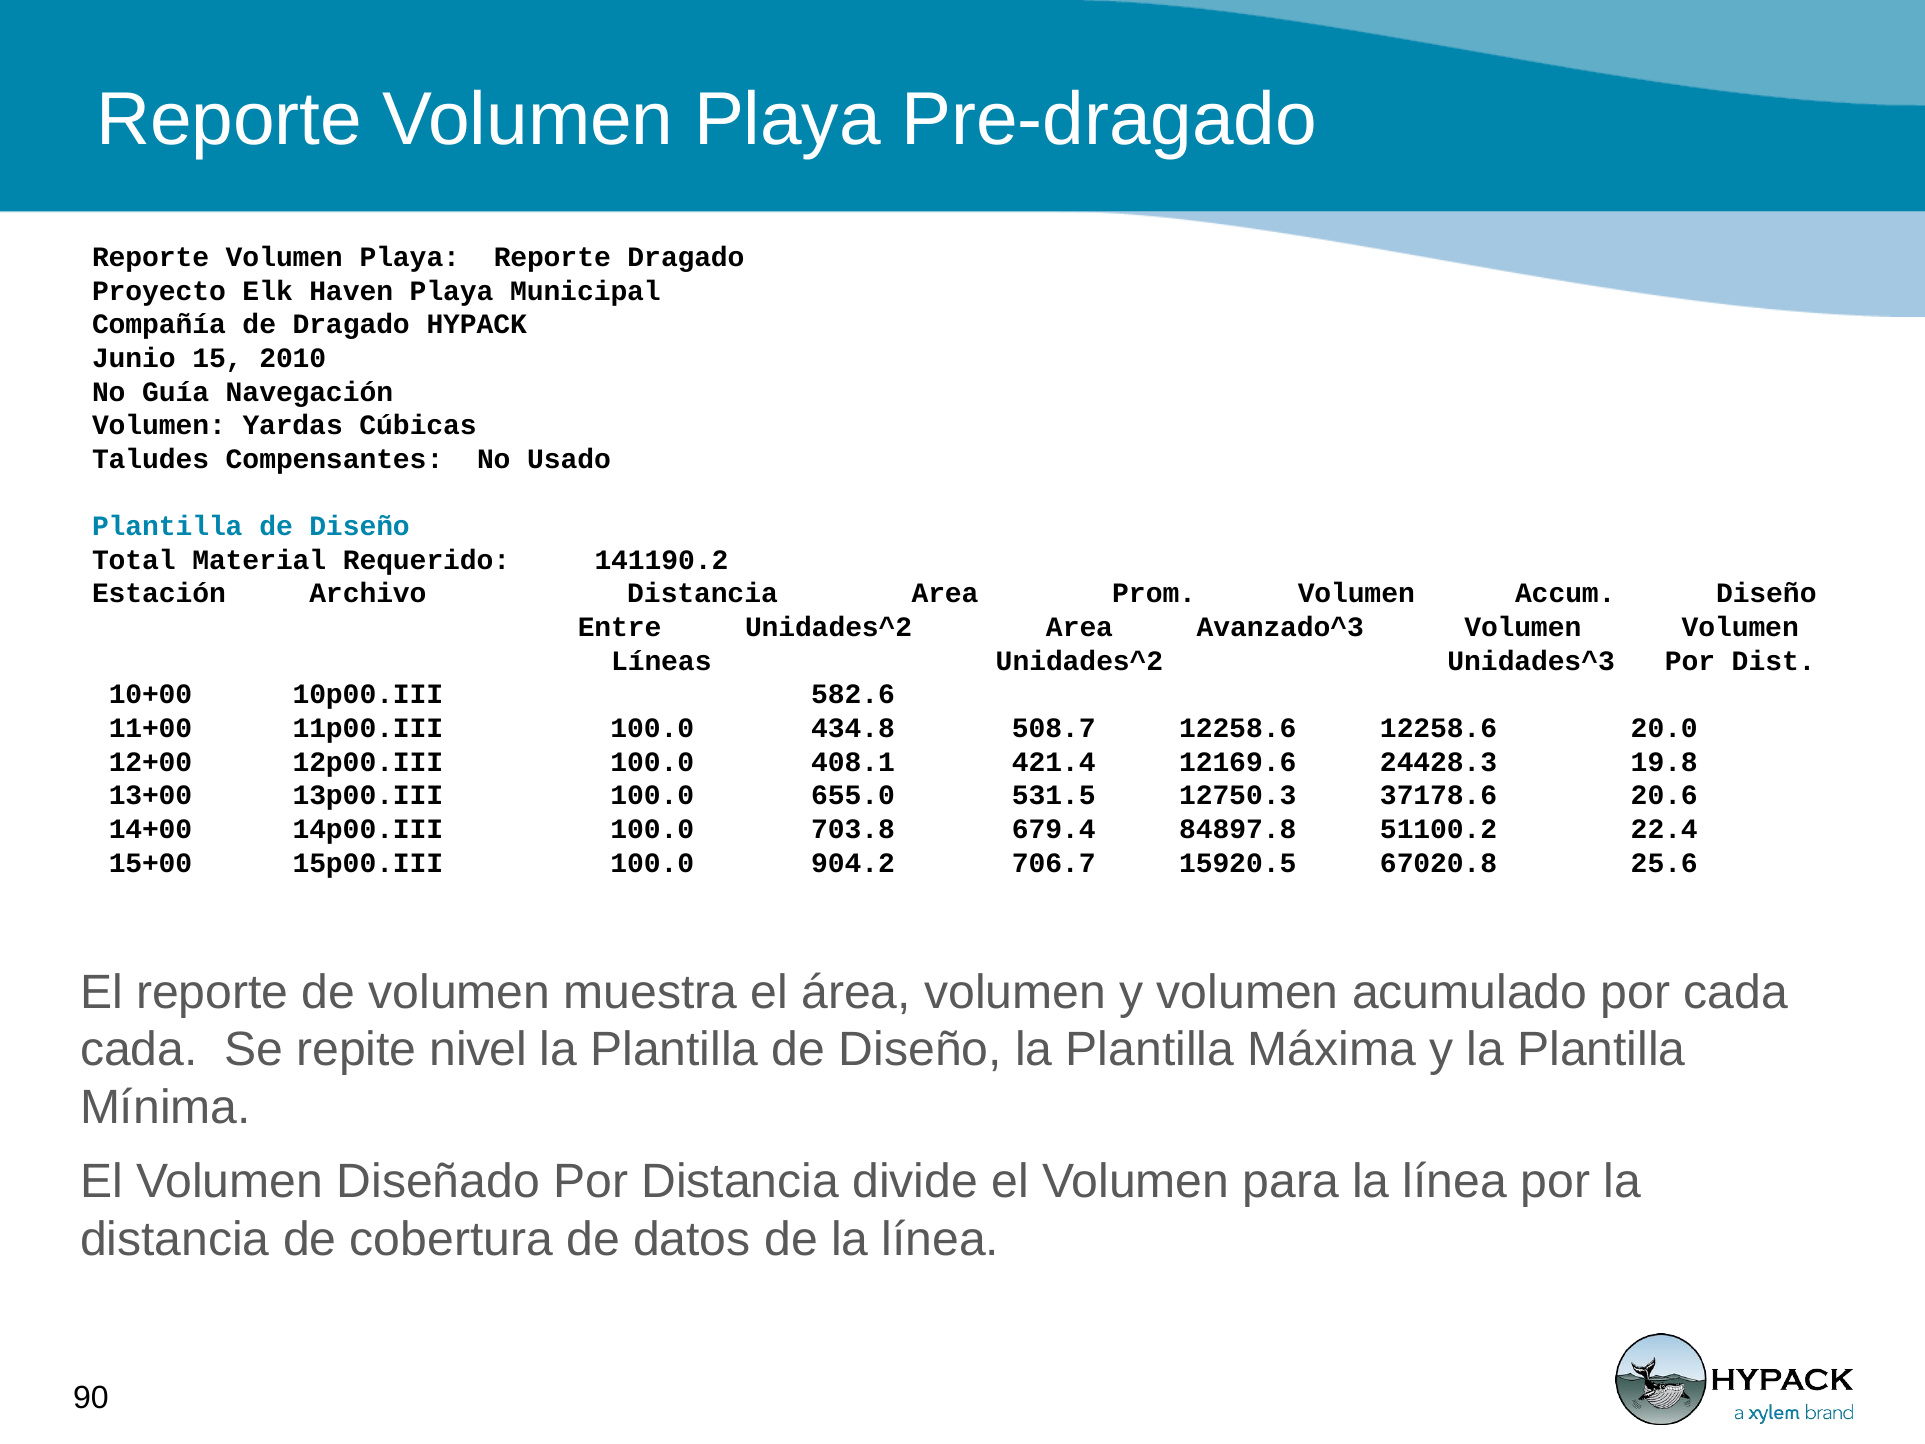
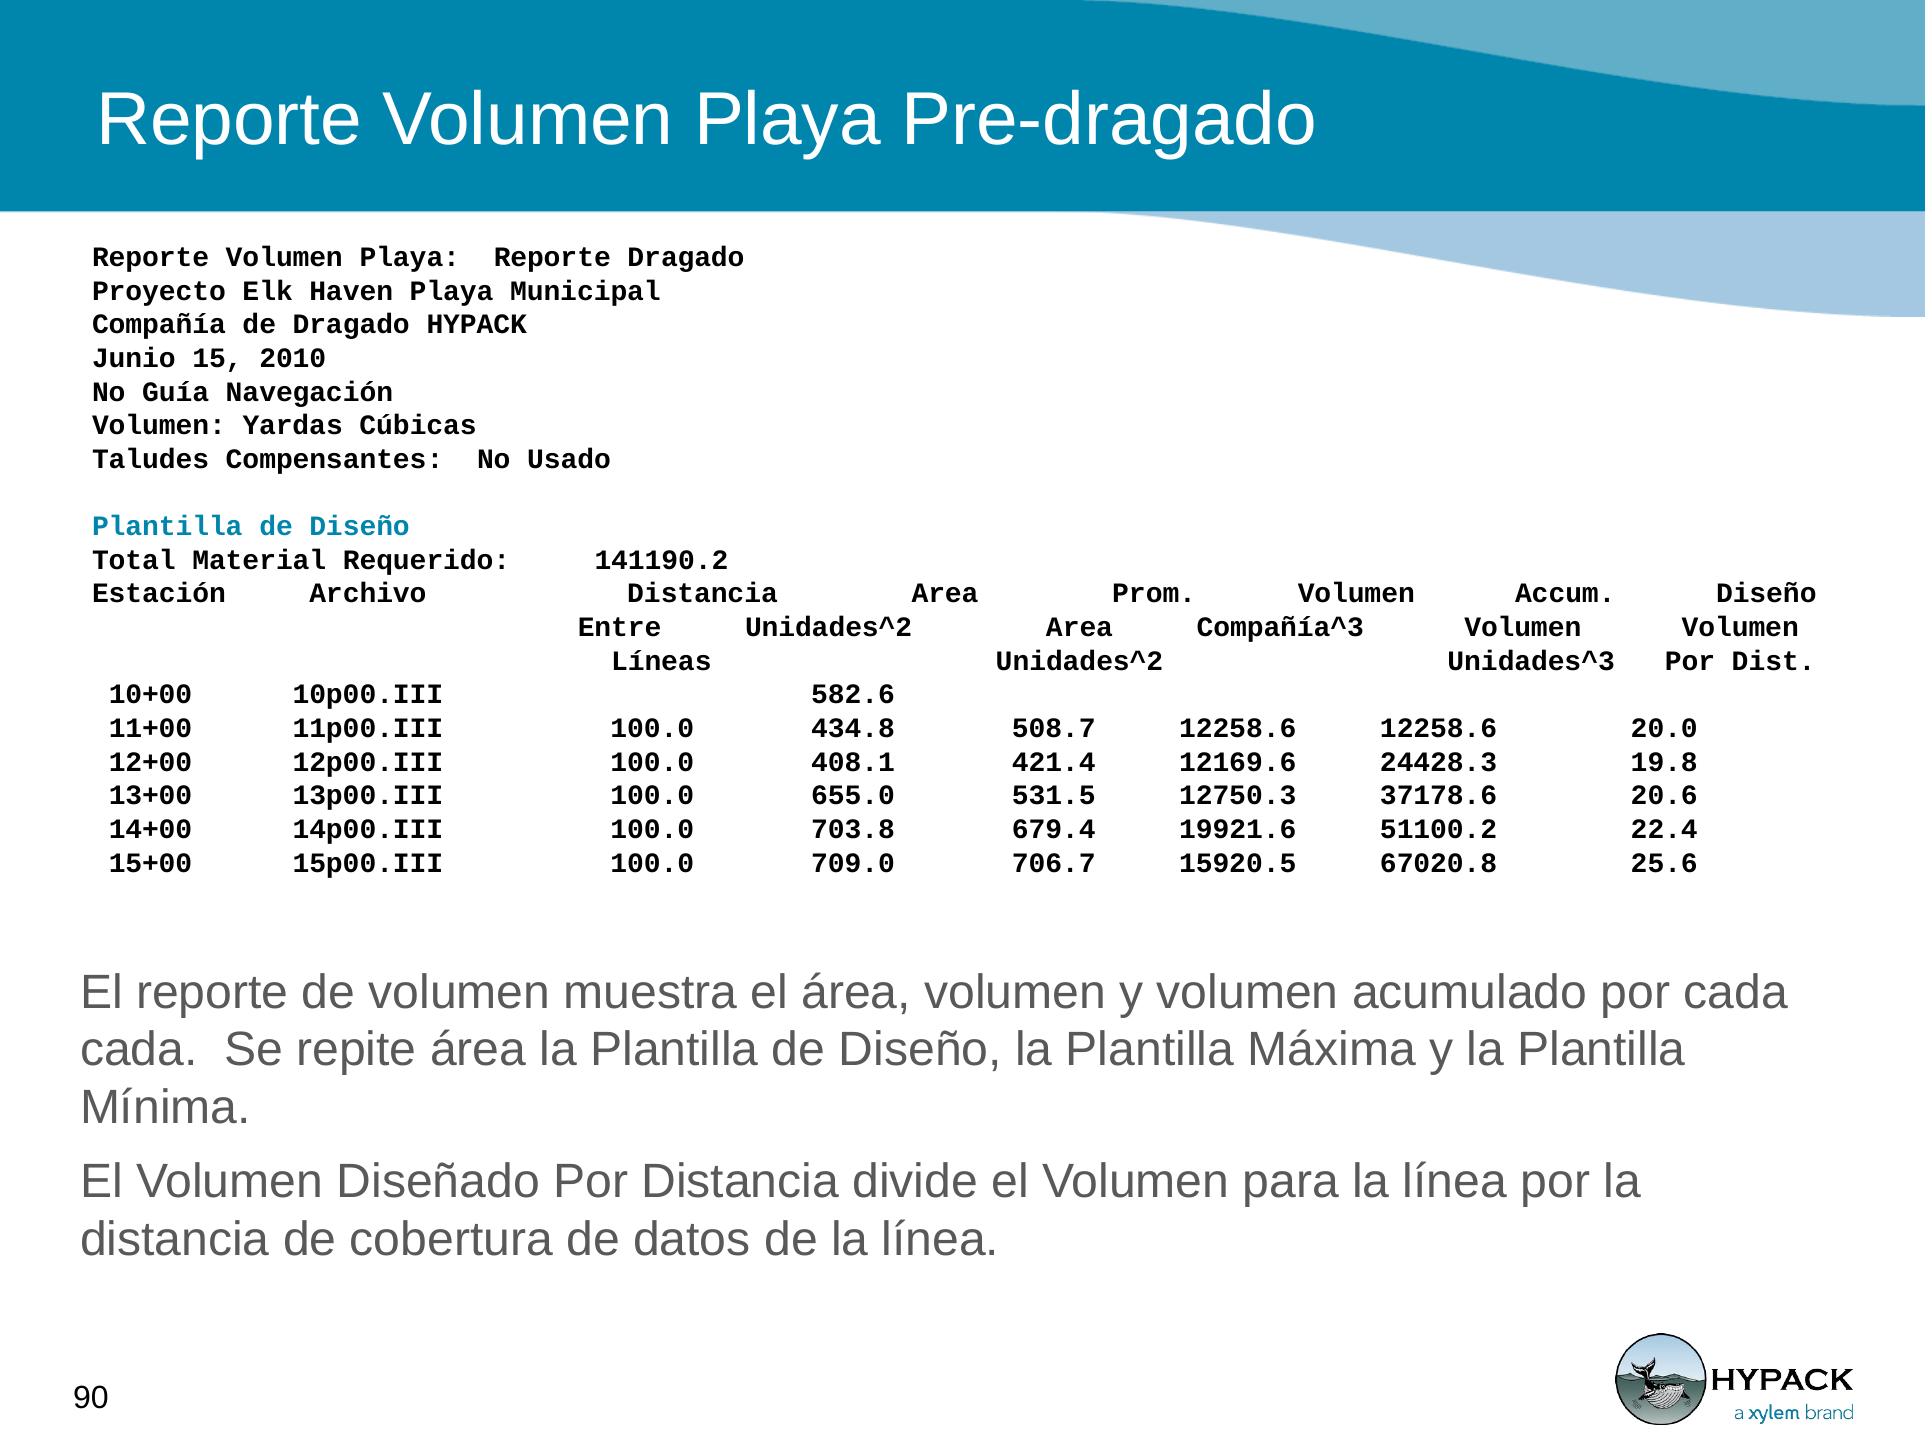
Avanzado^3: Avanzado^3 -> Compañía^3 (1280, 627)
84897.8: 84897.8 -> 19921.6 (1238, 829)
904.2: 904.2 -> 709.0 (853, 863)
repite nivel: nivel -> área (478, 1050)
